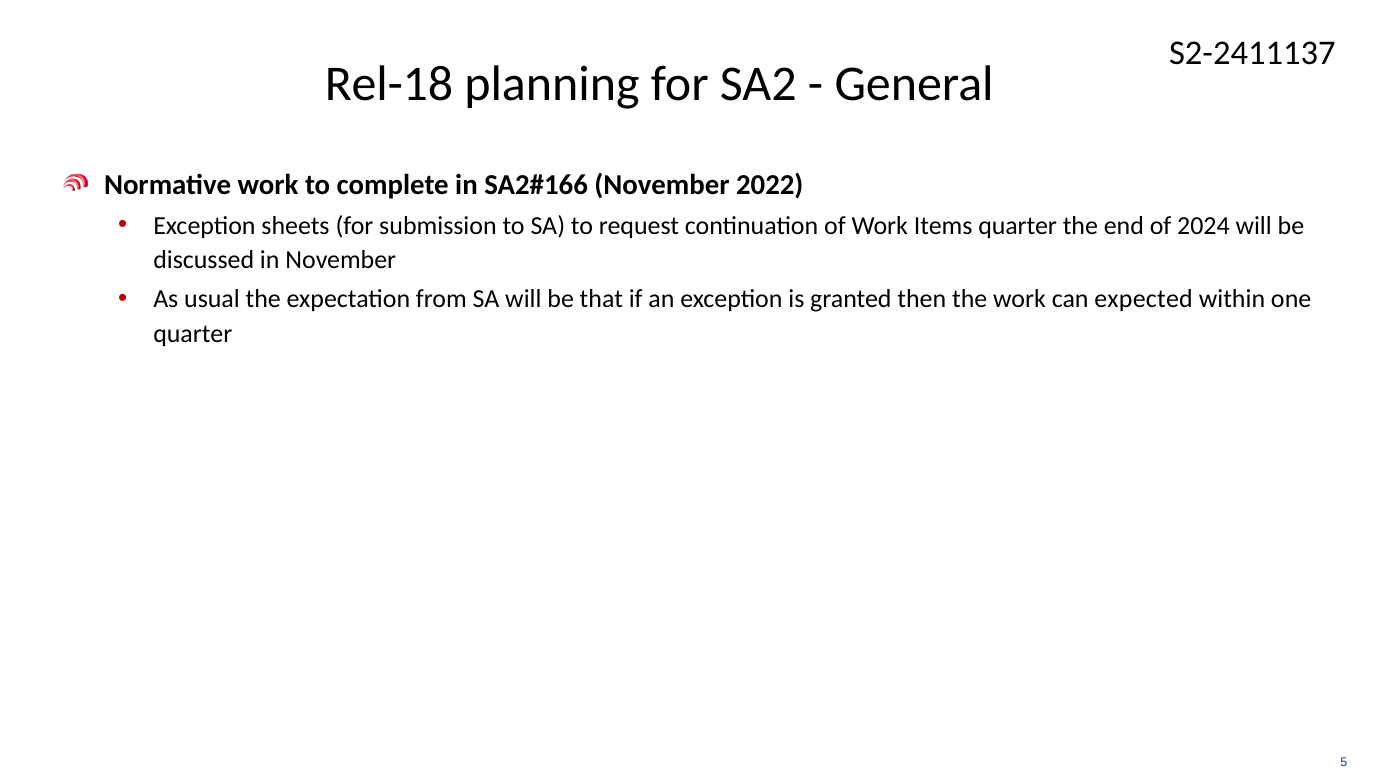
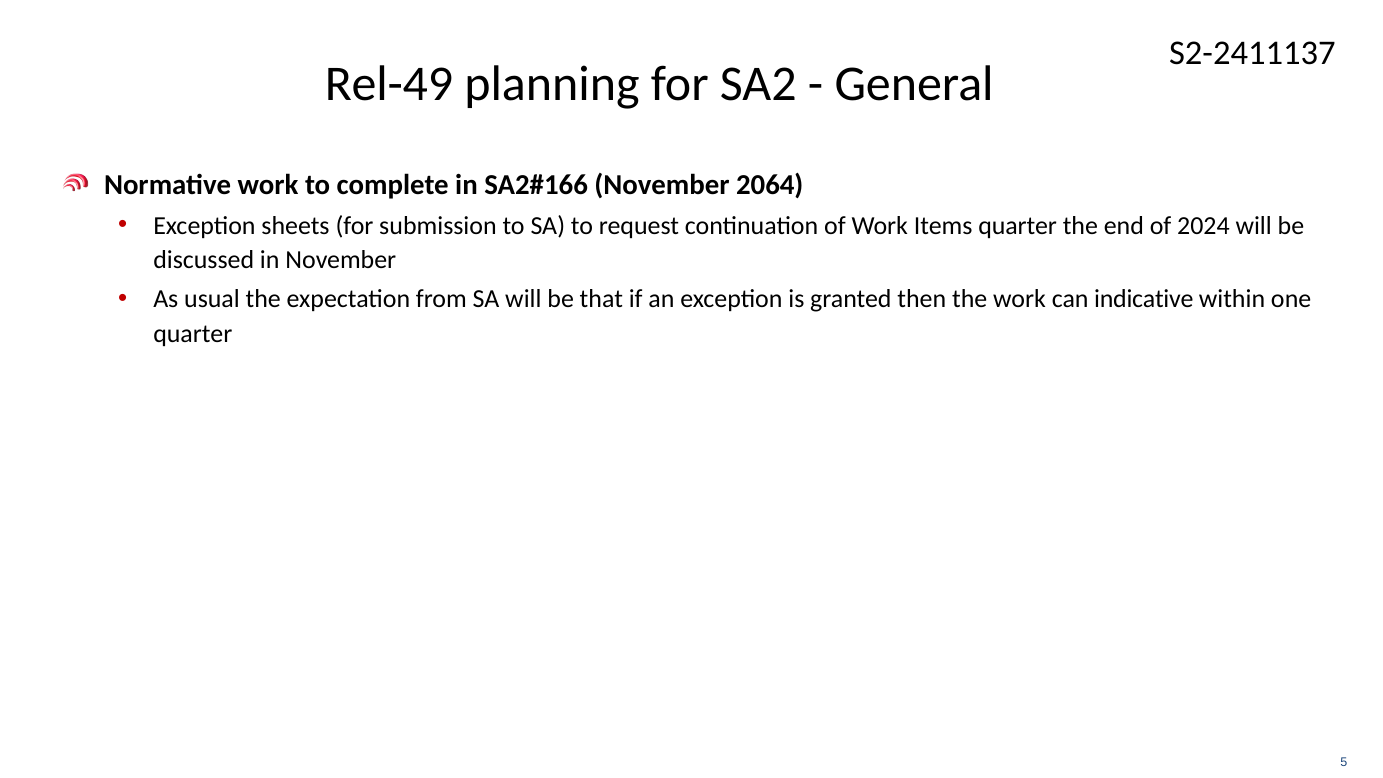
Rel-18: Rel-18 -> Rel-49 (389, 84)
2022: 2022 -> 2064 (770, 185)
expected: expected -> indicative (1144, 299)
